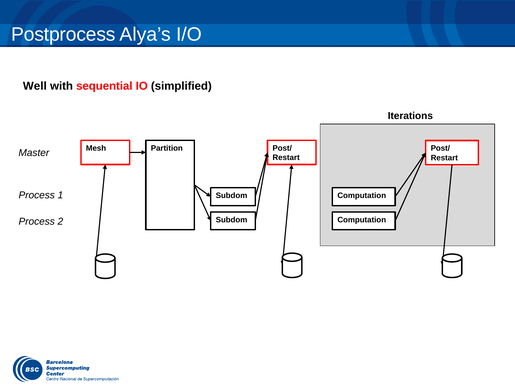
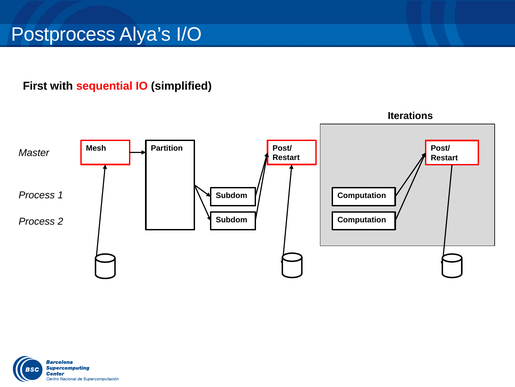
Well: Well -> First (35, 86)
